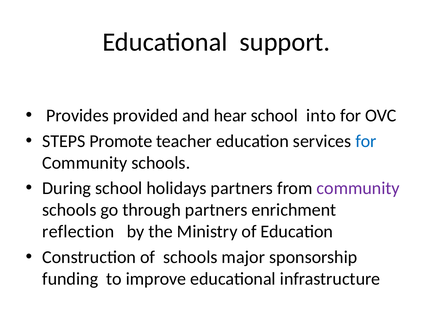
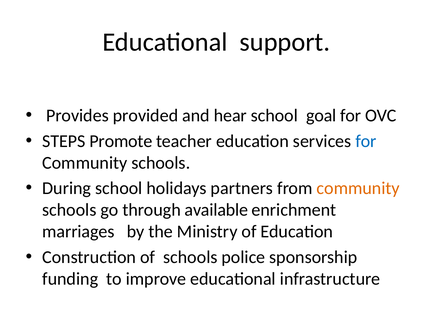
into: into -> goal (321, 116)
community colour: purple -> orange (358, 188)
through partners: partners -> available (216, 210)
reflection: reflection -> marriages (78, 231)
major: major -> police (243, 257)
